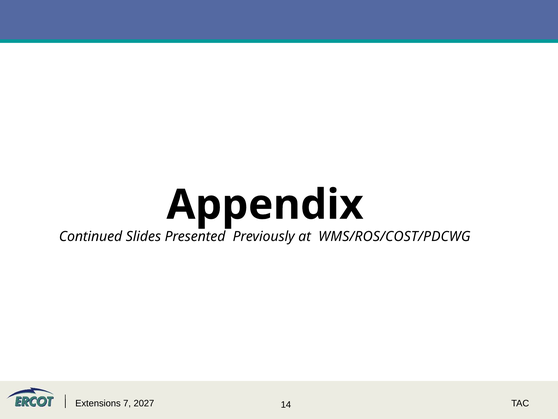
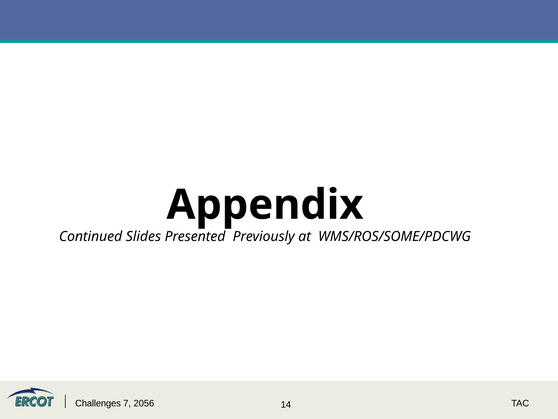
WMS/ROS/COST/PDCWG: WMS/ROS/COST/PDCWG -> WMS/ROS/SOME/PDCWG (395, 236)
Extensions: Extensions -> Challenges (98, 403)
2027: 2027 -> 2056 (144, 403)
